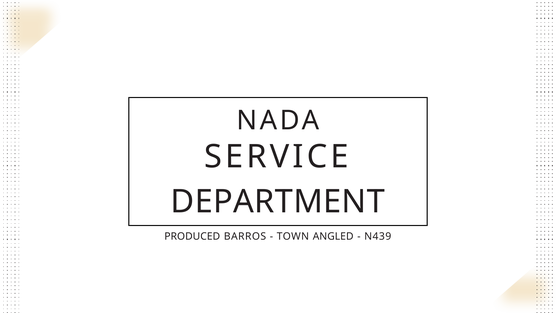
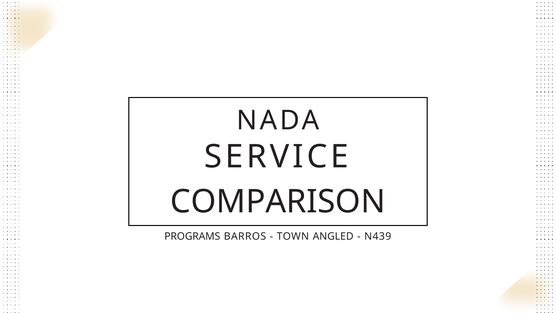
DEPARTMENT: DEPARTMENT -> COMPARISON (278, 202)
PRODUCED: PRODUCED -> PROGRAMS (192, 236)
